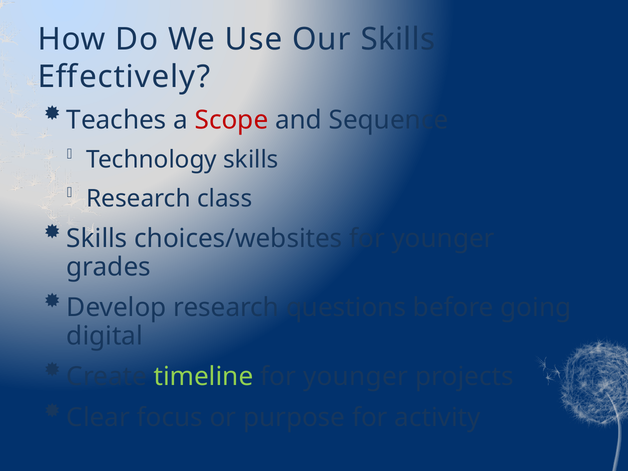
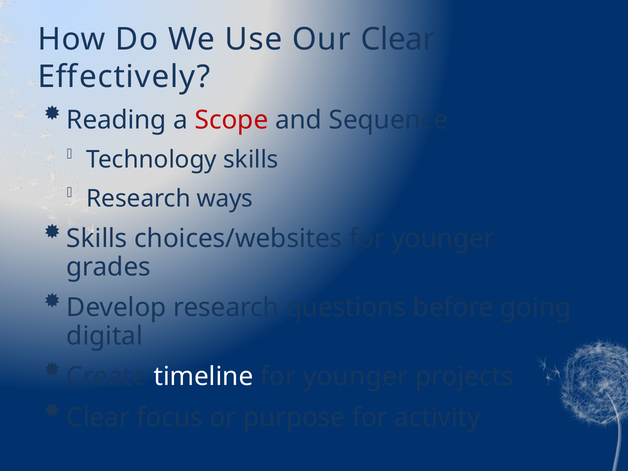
Our Skills: Skills -> Clear (398, 39)
Teaches: Teaches -> Reading (117, 120)
class: class -> ways (225, 199)
timeline colour: light green -> white (204, 377)
